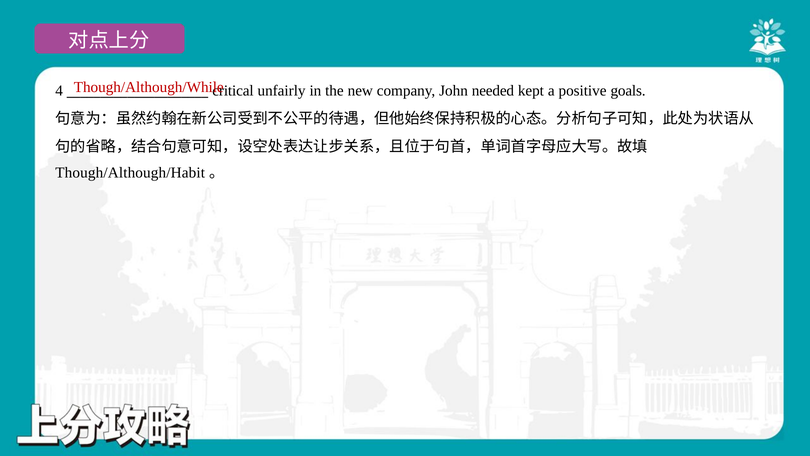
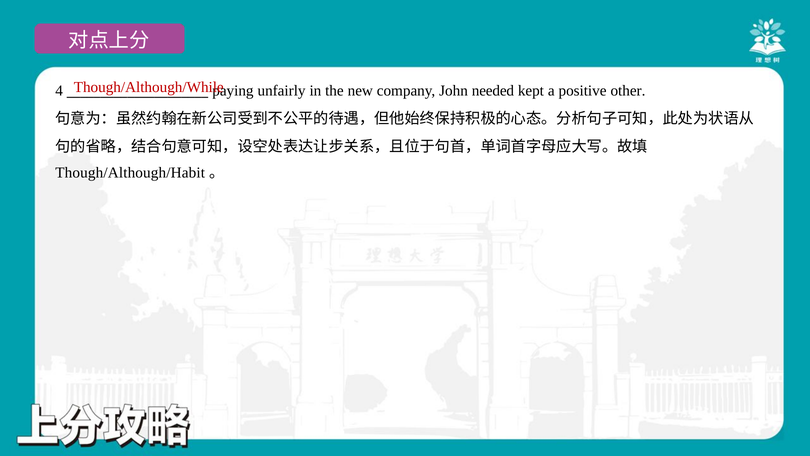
critical: critical -> paying (233, 91)
goals: goals -> other (628, 91)
